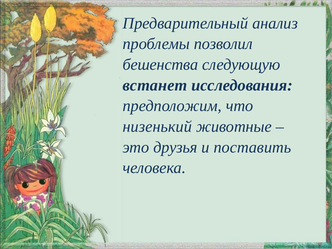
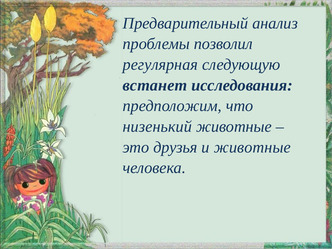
бешенства: бешенства -> регулярная (160, 65)
и поставить: поставить -> животные (252, 147)
